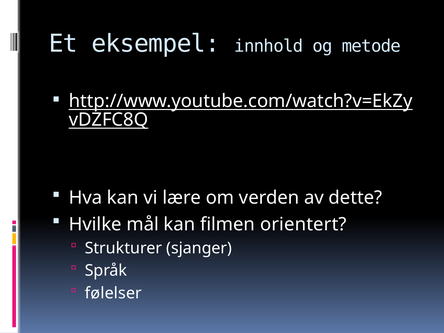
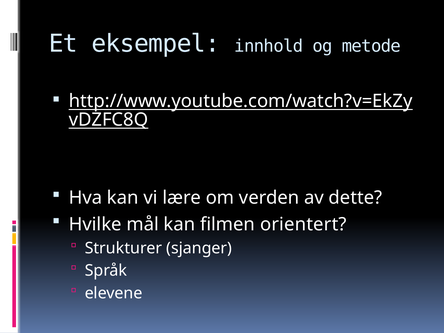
følelser: følelser -> elevene (114, 293)
